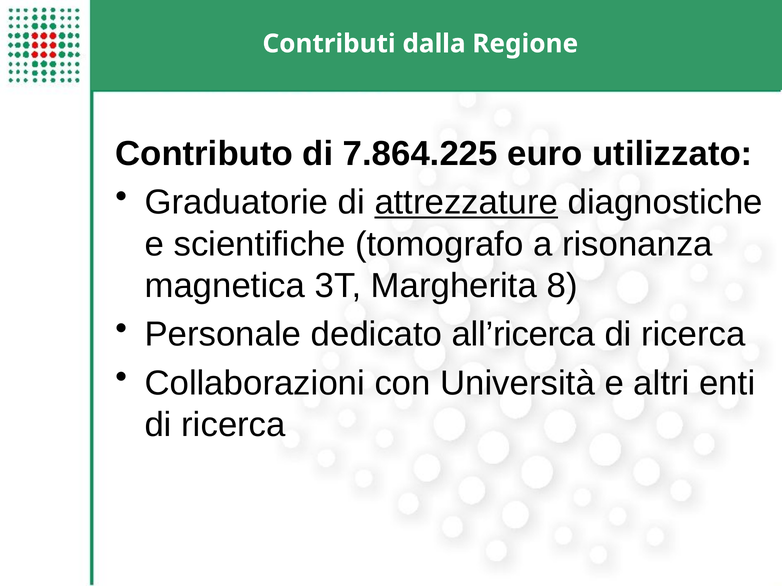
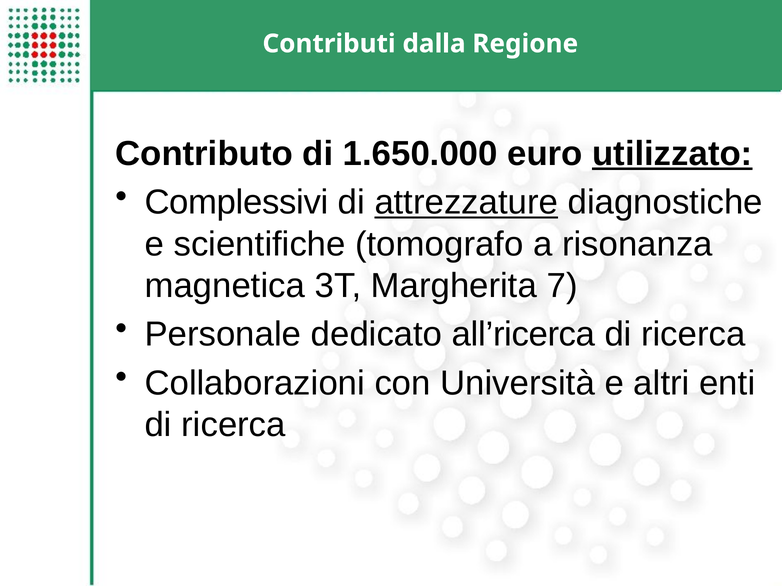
7.864.225: 7.864.225 -> 1.650.000 (420, 154)
utilizzato underline: none -> present (672, 154)
Graduatorie: Graduatorie -> Complessivi (237, 203)
8: 8 -> 7 (562, 286)
